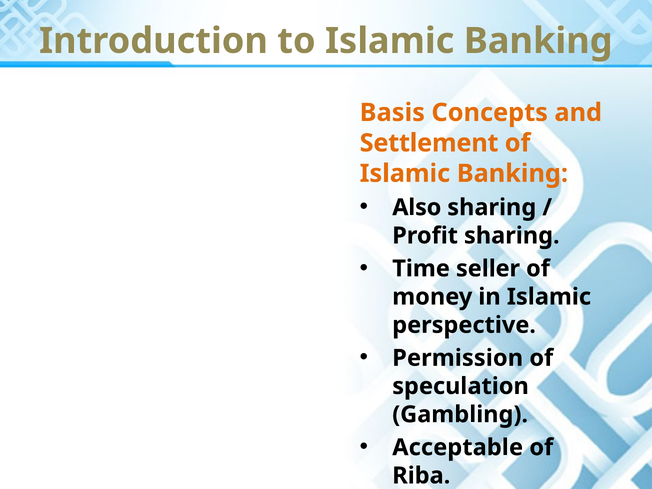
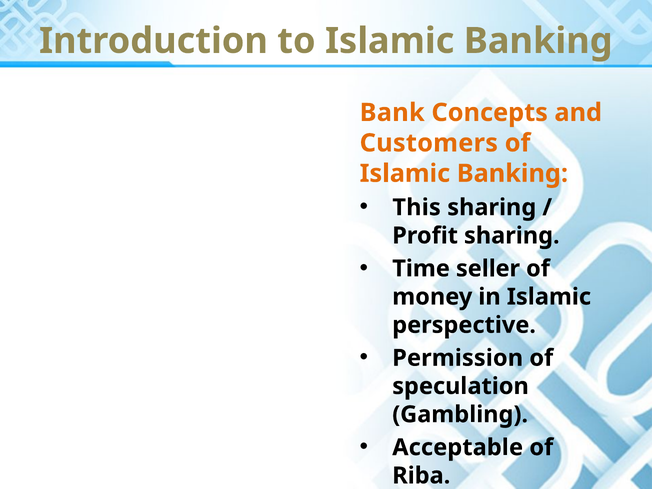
Basis: Basis -> Bank (392, 113)
Settlement: Settlement -> Customers (429, 143)
Also: Also -> This (417, 207)
